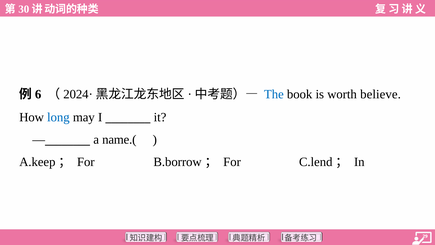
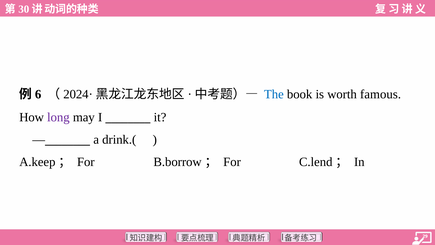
believe: believe -> famous (381, 94)
long colour: blue -> purple (58, 117)
name.(: name.( -> drink.( (119, 140)
